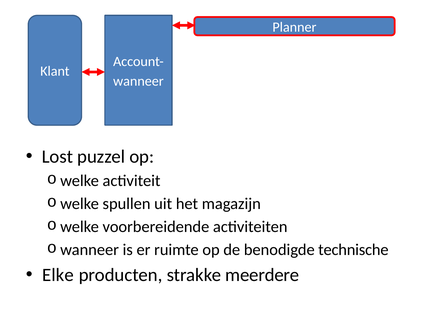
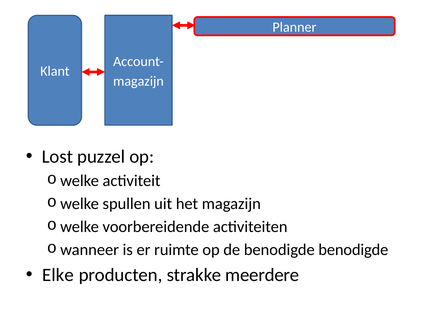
wanneer: wanneer -> magazijn (138, 81)
benodigde technische: technische -> benodigde (353, 250)
